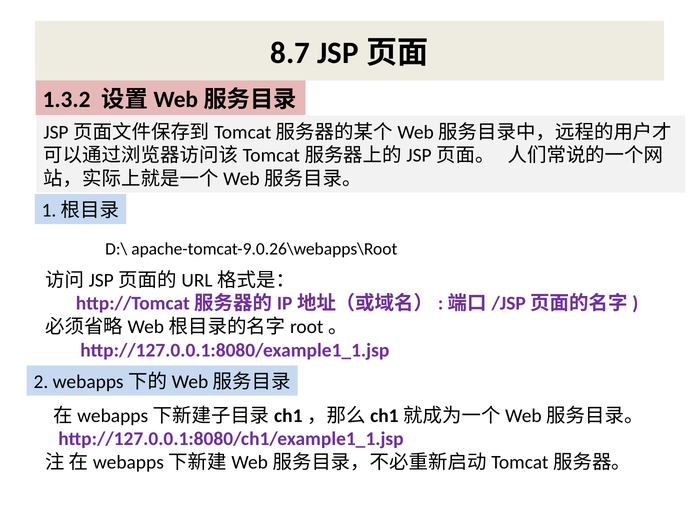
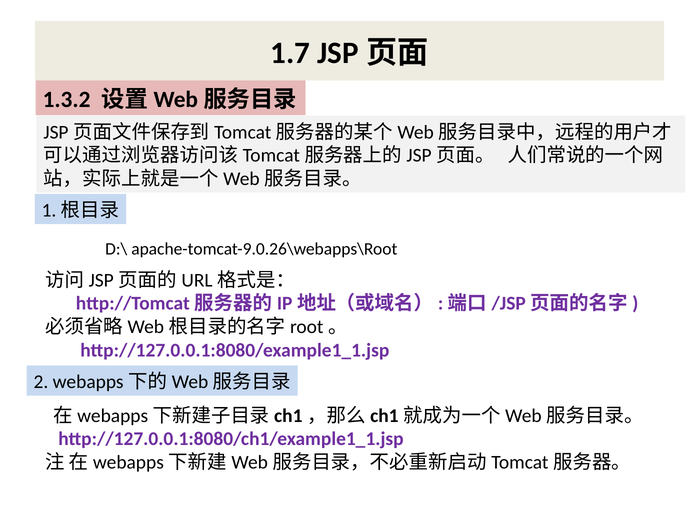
8.7: 8.7 -> 1.7 (290, 53)
